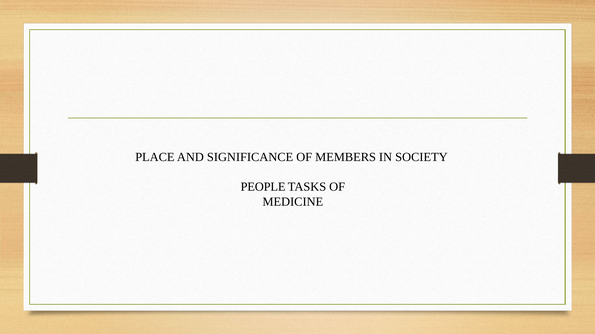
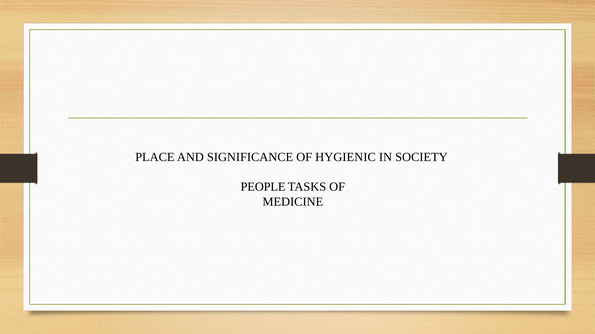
MEMBERS: MEMBERS -> HYGIENIC (346, 157)
